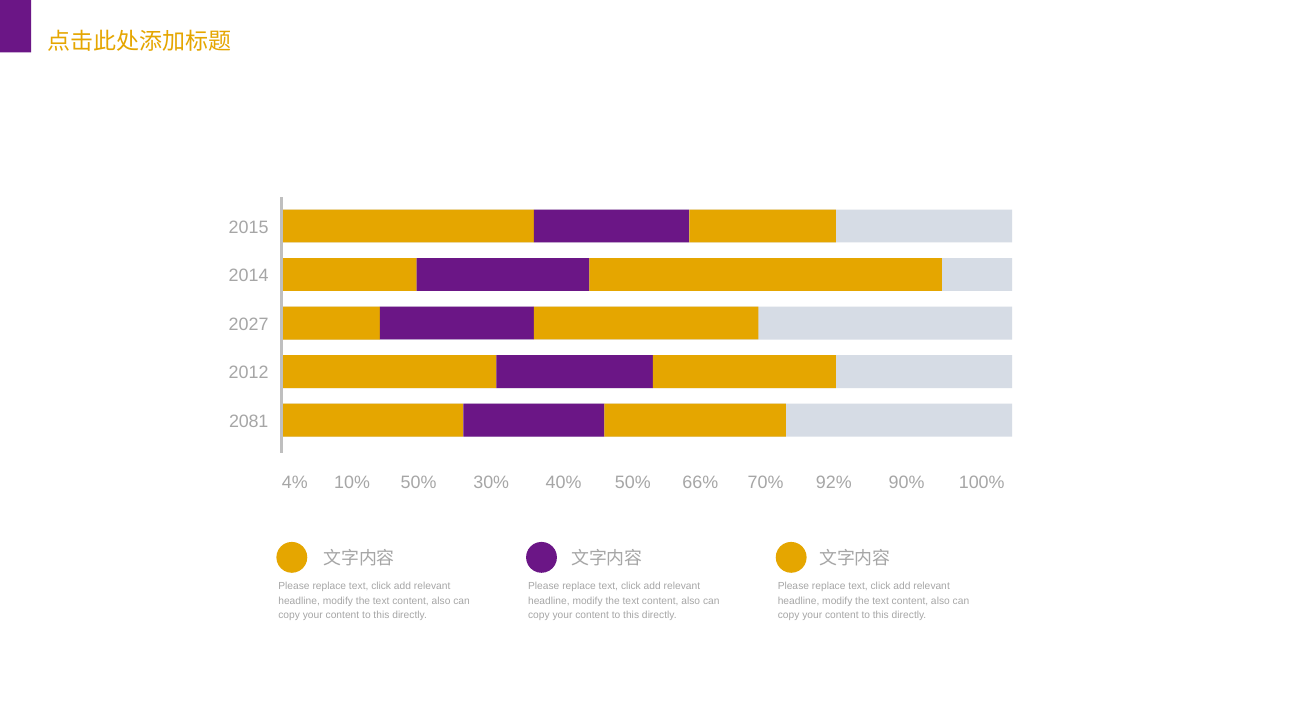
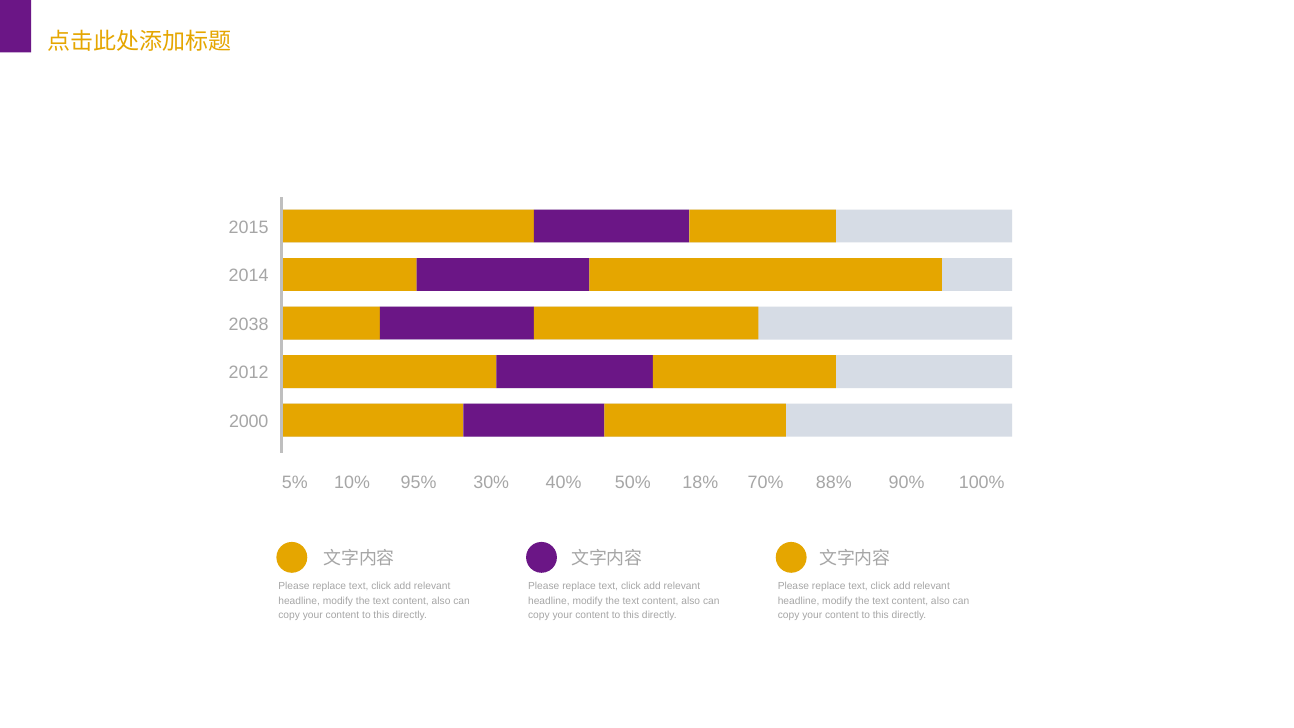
2027: 2027 -> 2038 (249, 324)
2081: 2081 -> 2000 (249, 421)
4%: 4% -> 5% (295, 482)
50%: 50% -> 95% (419, 482)
66%: 66% -> 18% (700, 482)
92%: 92% -> 88% (834, 482)
